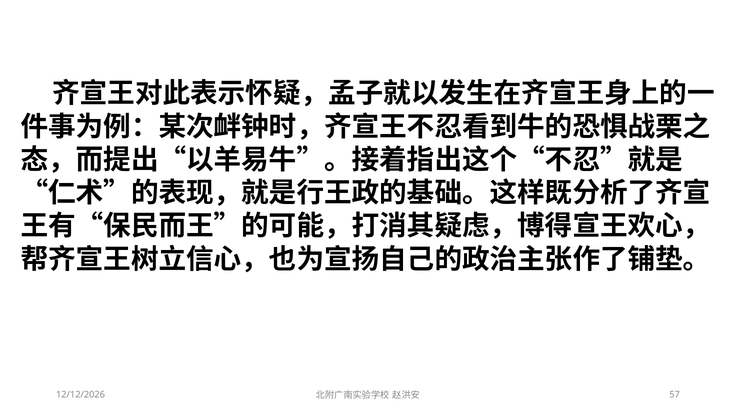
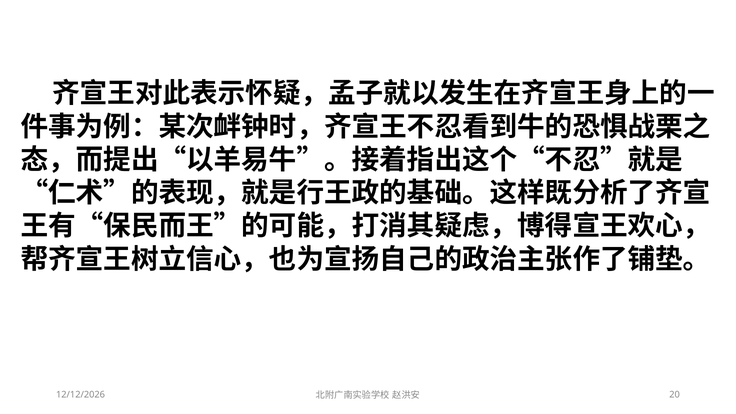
57: 57 -> 20 (675, 395)
